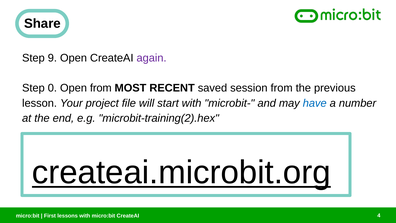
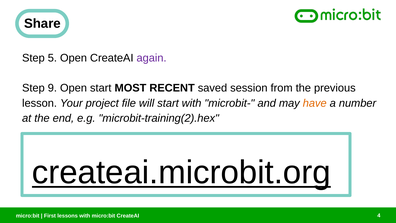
9: 9 -> 5 (52, 58)
0: 0 -> 9 (52, 88)
Open from: from -> start (101, 88)
have colour: blue -> orange (315, 103)
